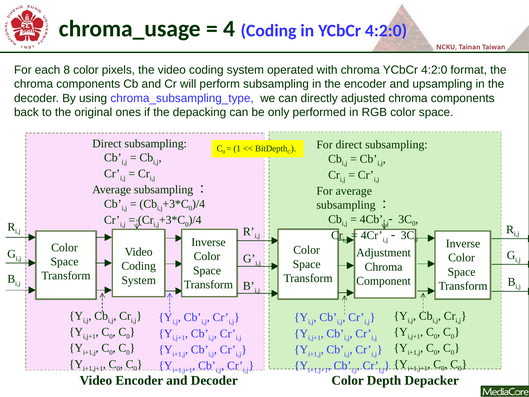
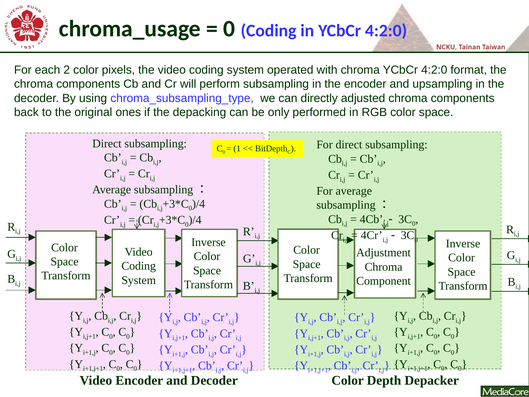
4: 4 -> 0 (229, 29)
8: 8 -> 2 (67, 70)
